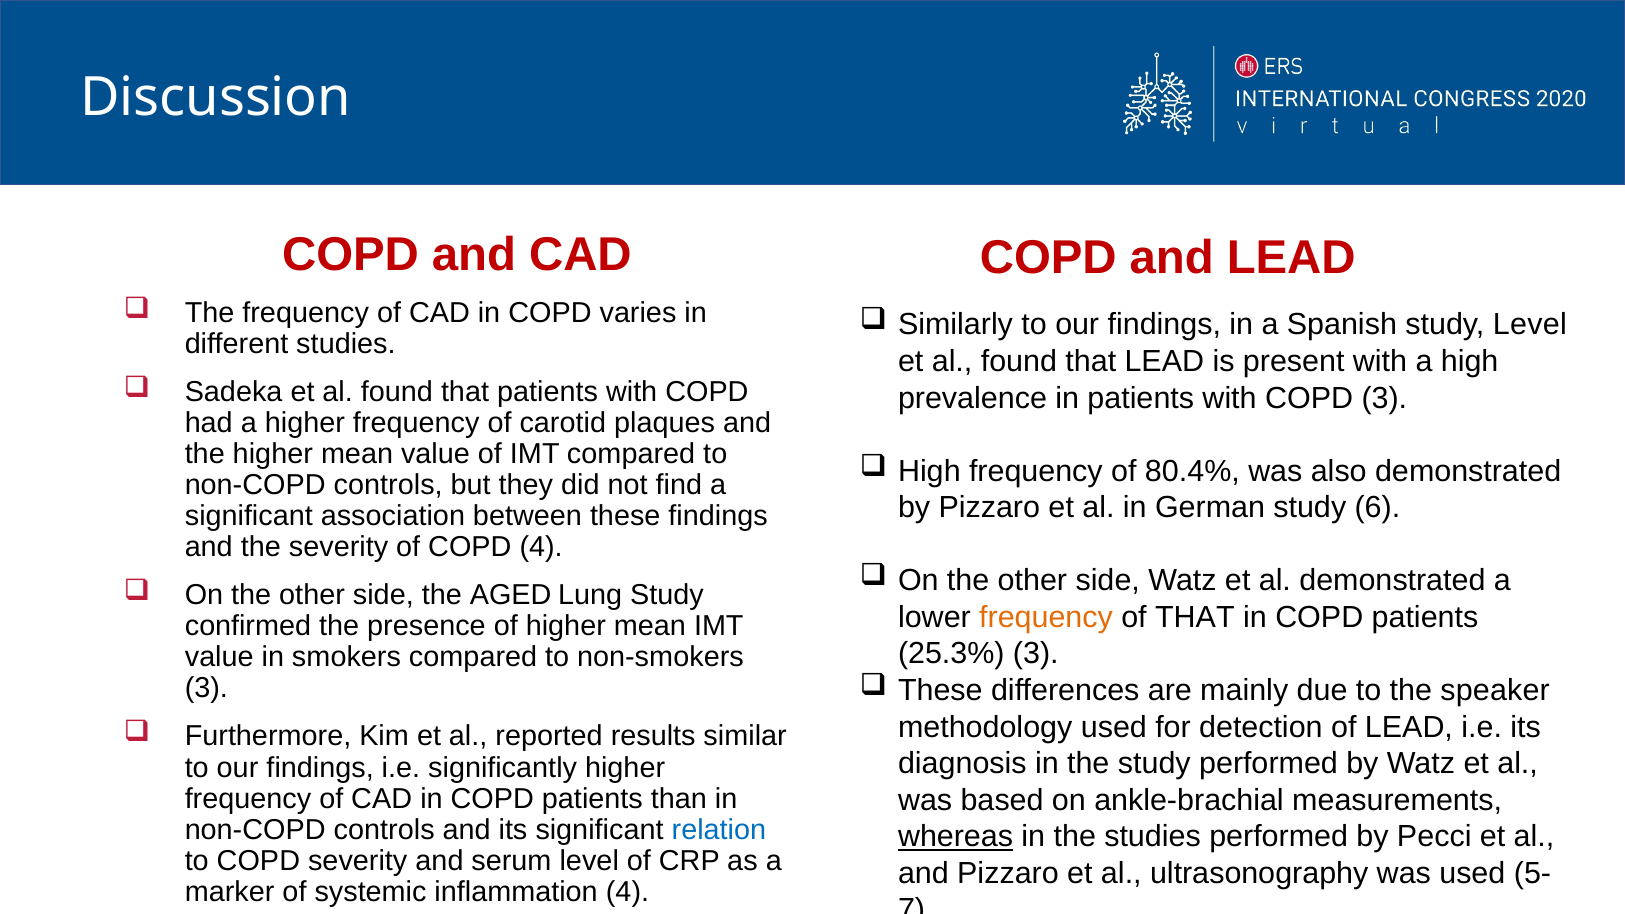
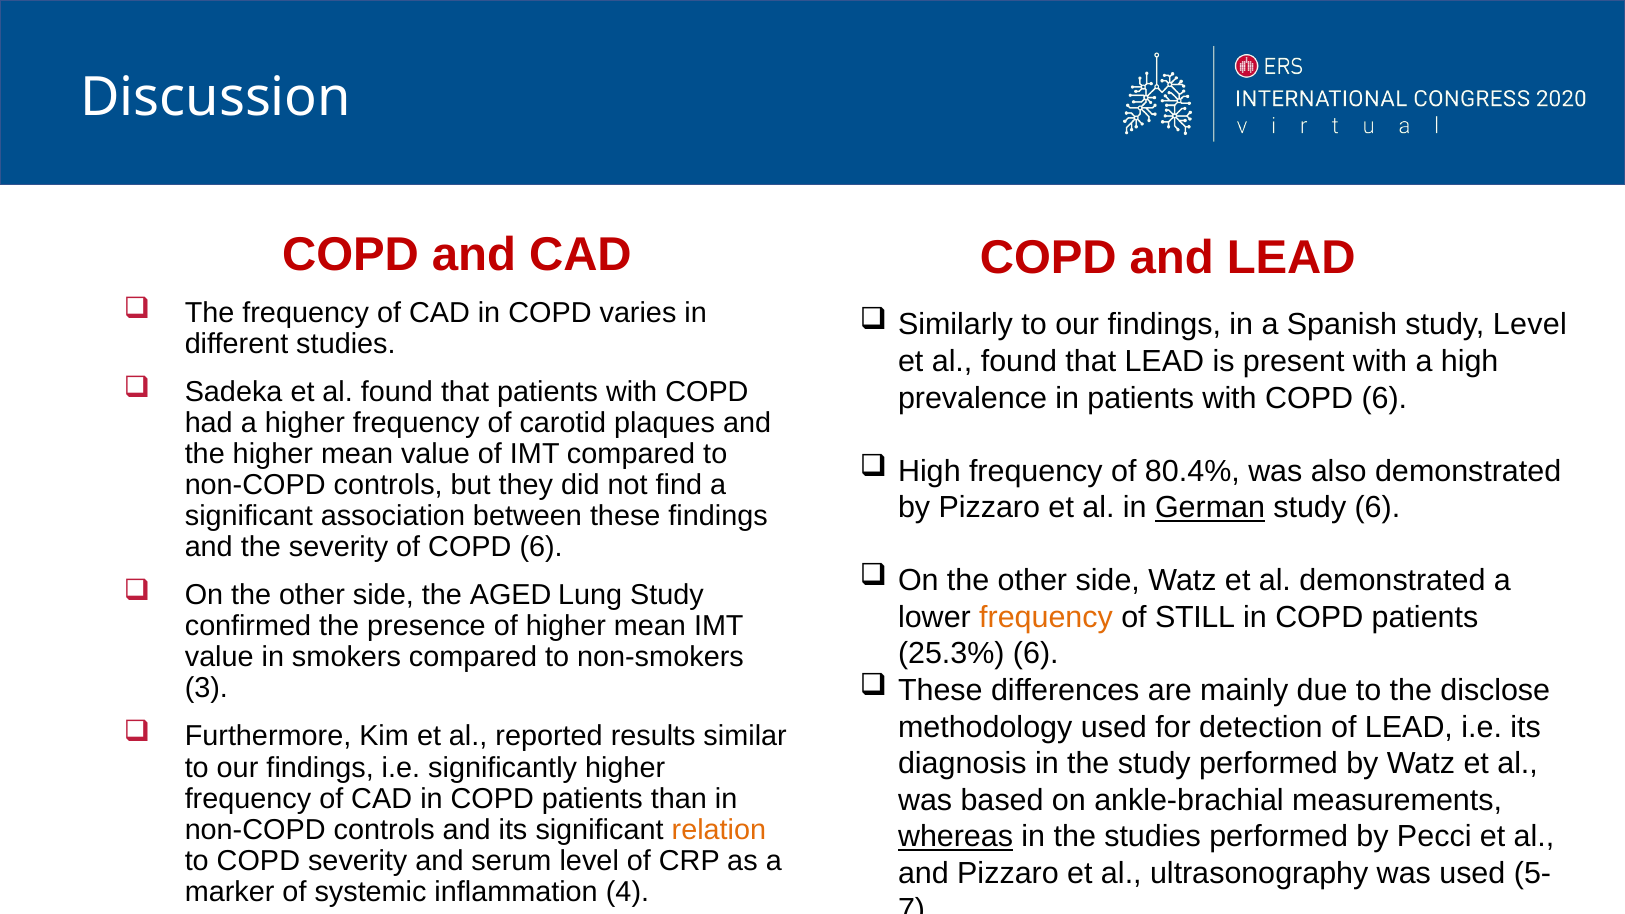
with COPD 3: 3 -> 6 (1384, 398)
German underline: none -> present (1210, 508)
of COPD 4: 4 -> 6 (541, 547)
of THAT: THAT -> STILL (1195, 617)
25.3% 3: 3 -> 6 (1036, 654)
speaker: speaker -> disclose (1495, 690)
relation colour: blue -> orange (719, 830)
